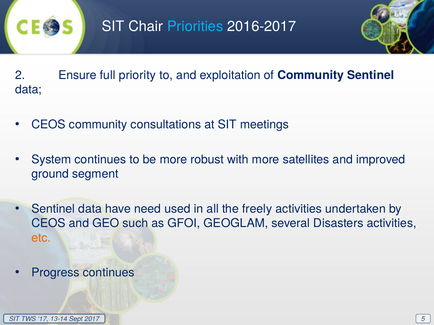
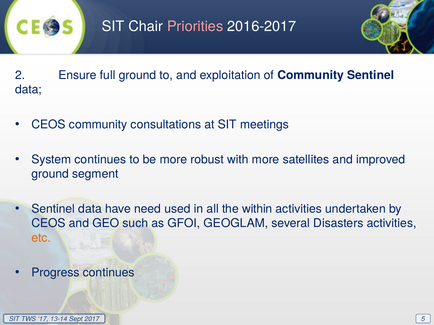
Priorities colour: light blue -> pink (195, 26)
full priority: priority -> ground (137, 75)
freely: freely -> within (257, 209)
